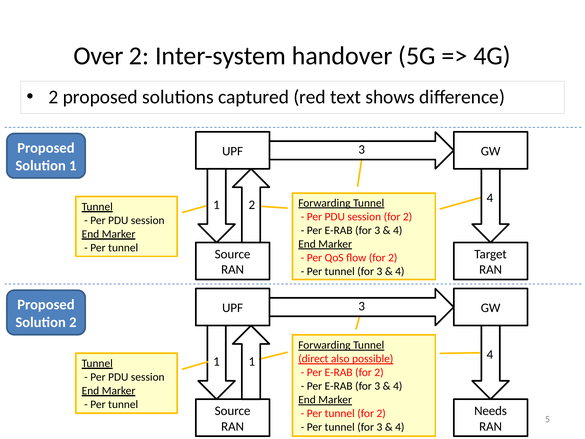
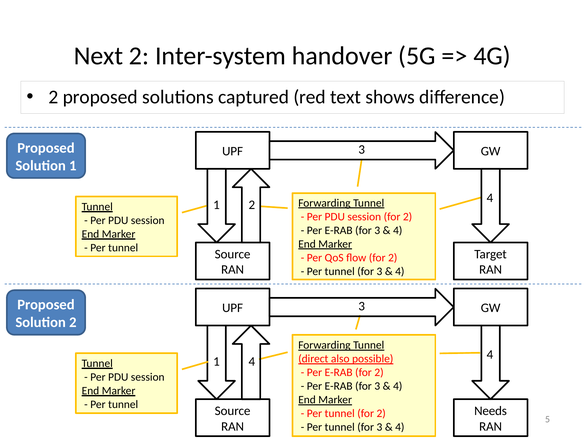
Over: Over -> Next (98, 56)
1 1: 1 -> 4 (252, 361)
